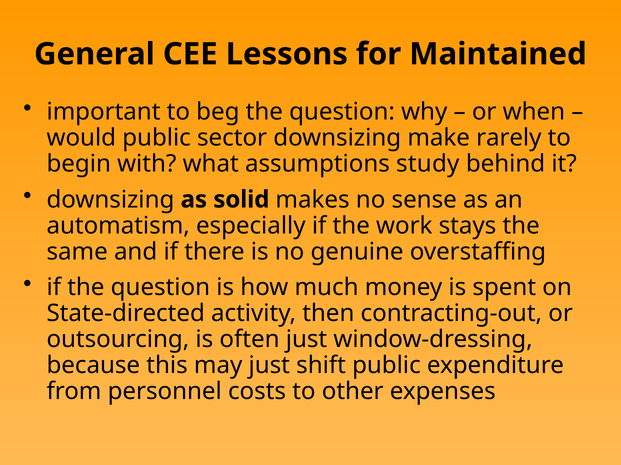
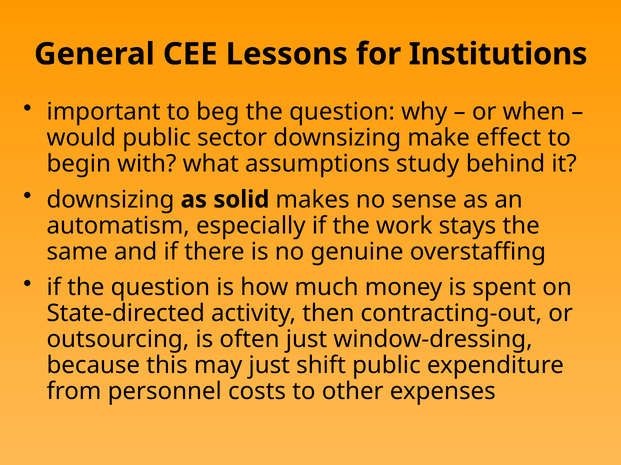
Maintained: Maintained -> Institutions (498, 54)
rarely: rarely -> effect (509, 138)
